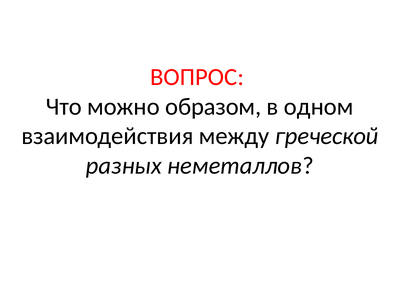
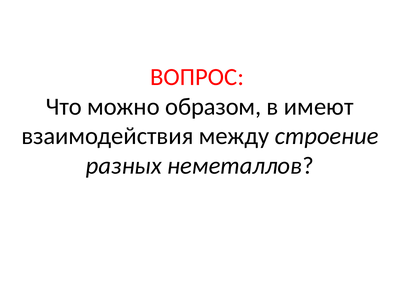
одном: одном -> имеют (319, 107)
греческой: греческой -> строение (327, 136)
